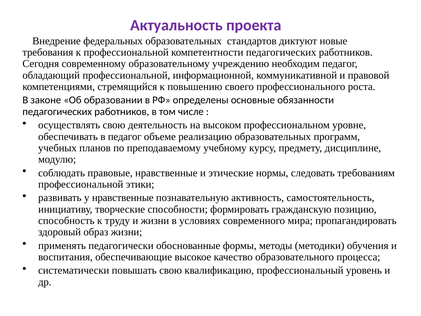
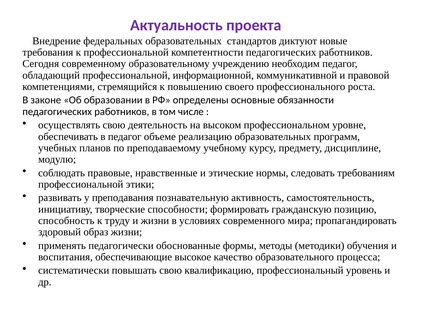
у нравственные: нравственные -> преподавания (123, 198)
